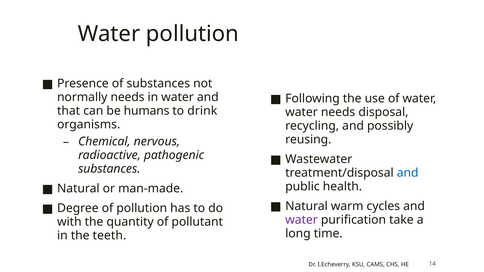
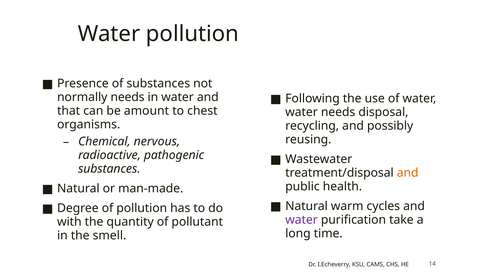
humans: humans -> amount (146, 111)
drink: drink -> chest (202, 111)
and colour: blue -> orange (408, 173)
teeth: teeth -> smell (110, 236)
